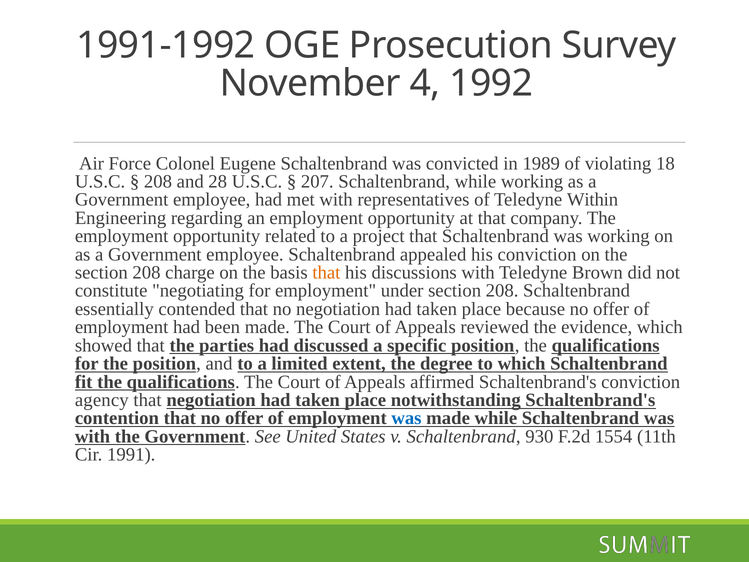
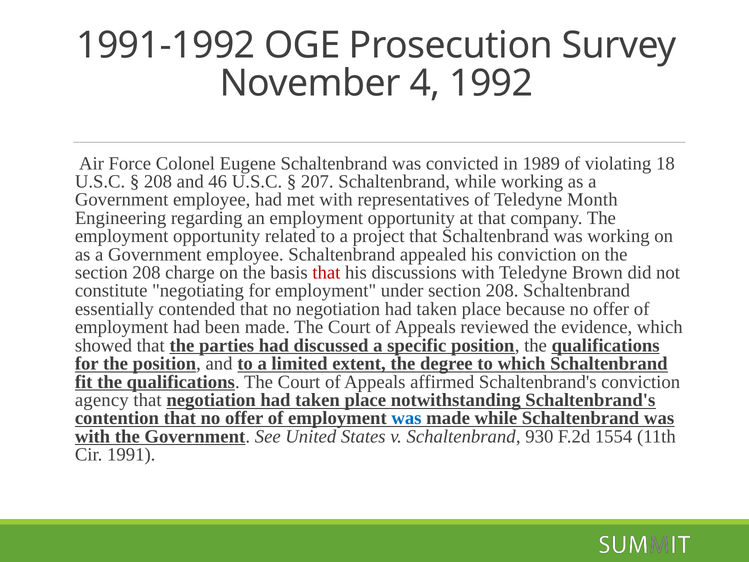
28: 28 -> 46 (218, 182)
Within: Within -> Month (592, 200)
that colour: orange -> red (326, 272)
